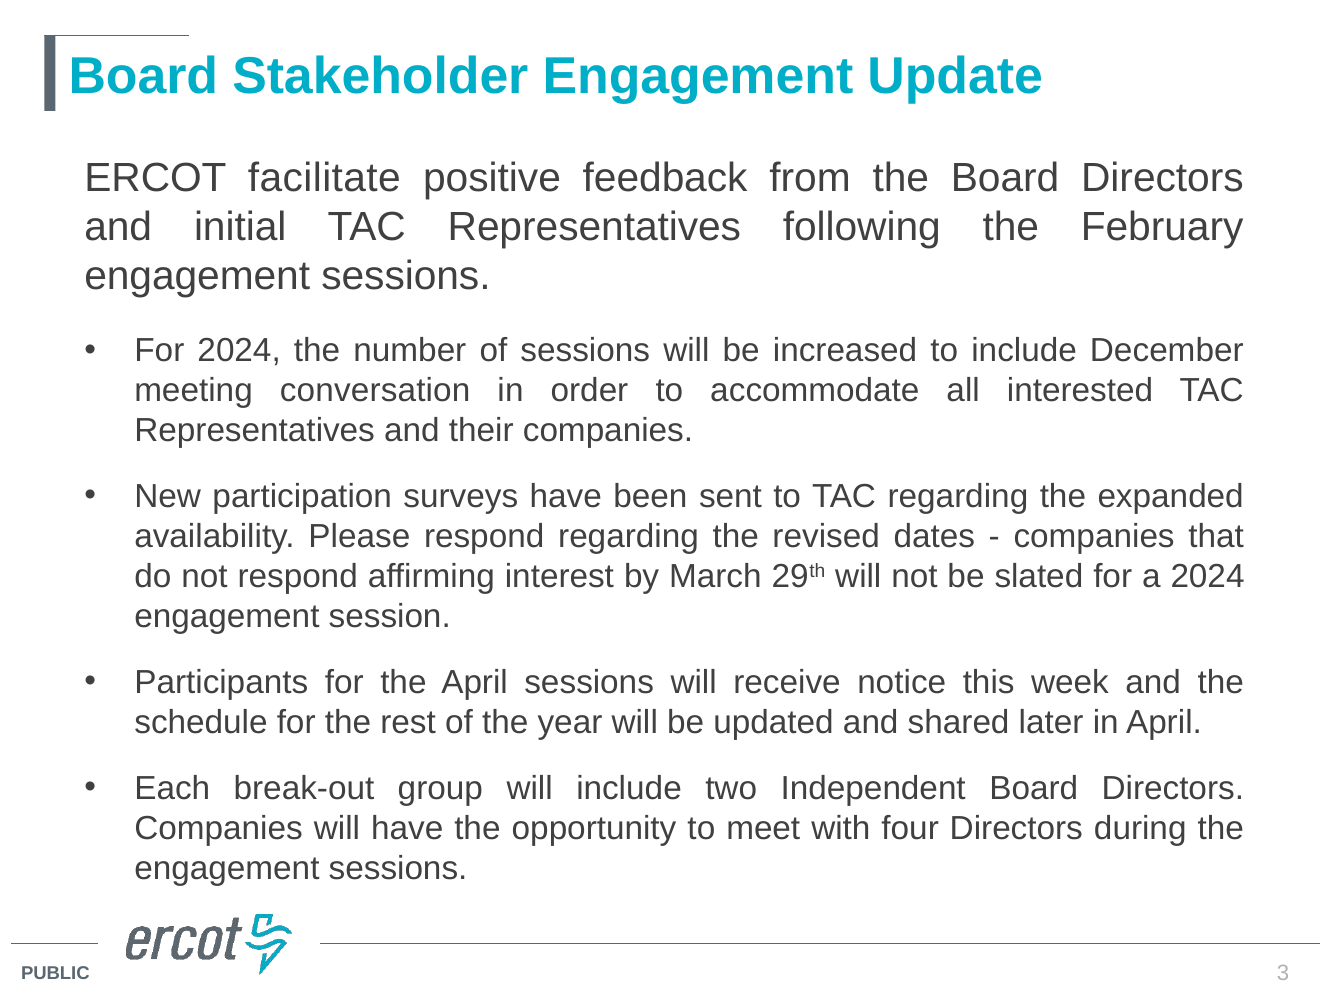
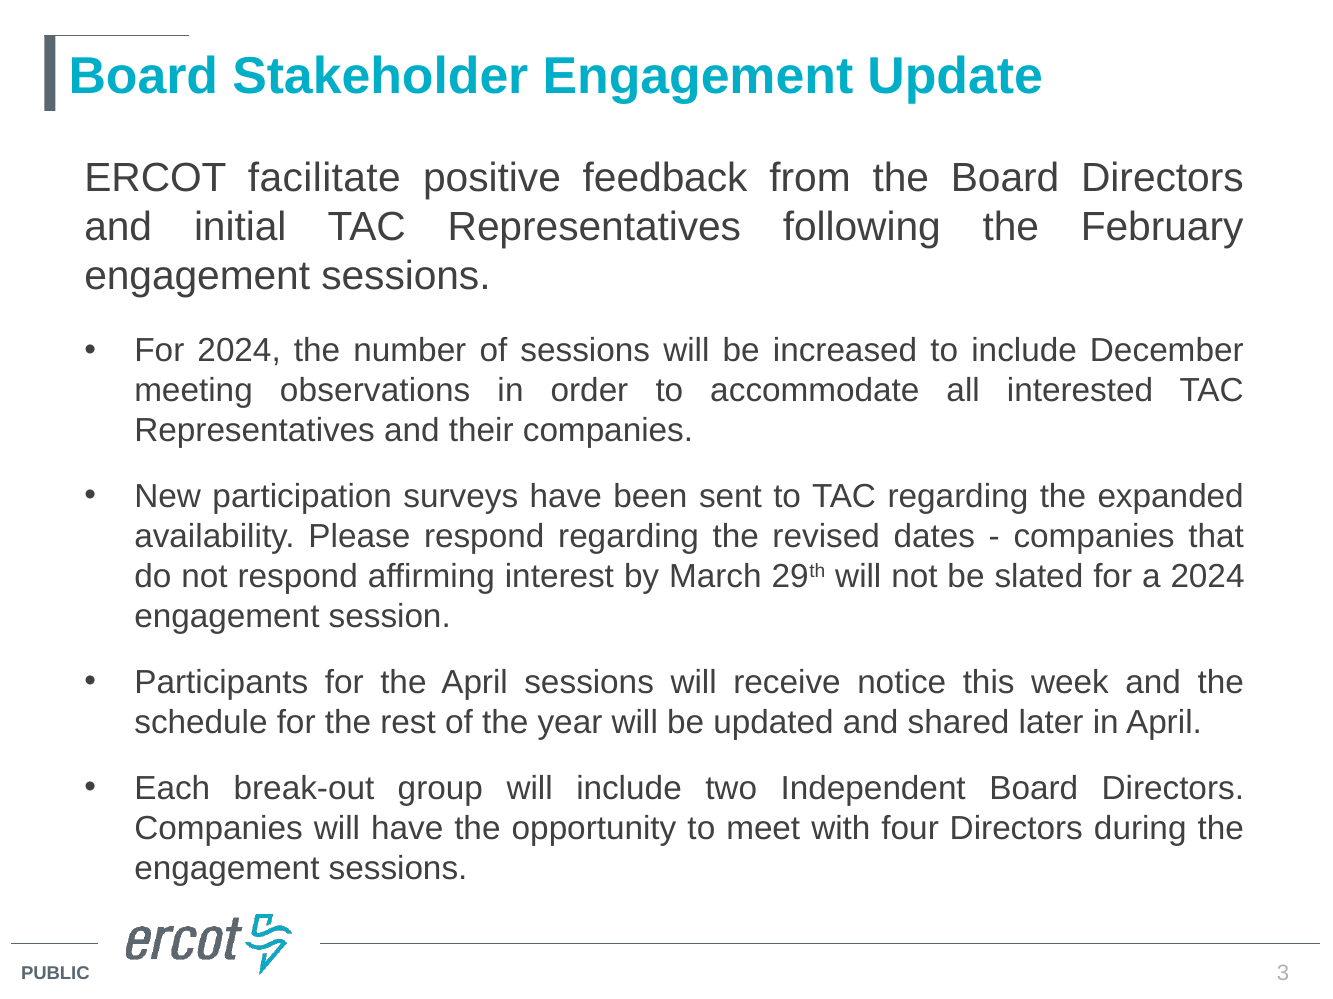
conversation: conversation -> observations (375, 391)
